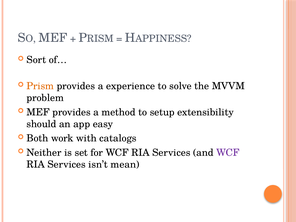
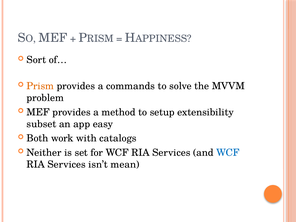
experience: experience -> commands (130, 86)
should: should -> subset (41, 124)
WCF colour: purple -> blue (228, 153)
